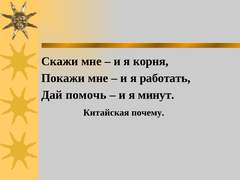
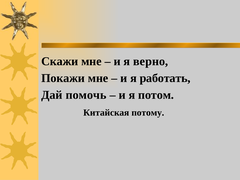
корня: корня -> верно (151, 61)
минут: минут -> потом (156, 95)
почему: почему -> потому (148, 113)
